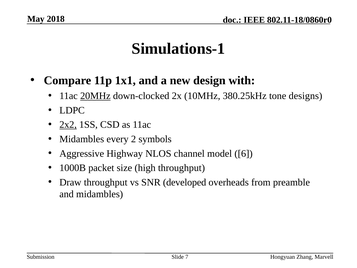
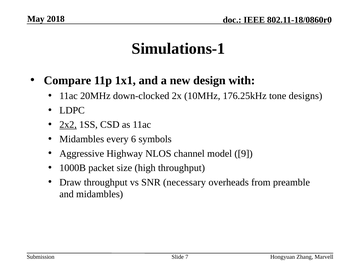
20MHz underline: present -> none (95, 96)
380.25kHz: 380.25kHz -> 176.25kHz (245, 96)
2: 2 -> 6 (134, 139)
6: 6 -> 9 (244, 153)
developed: developed -> necessary (184, 182)
